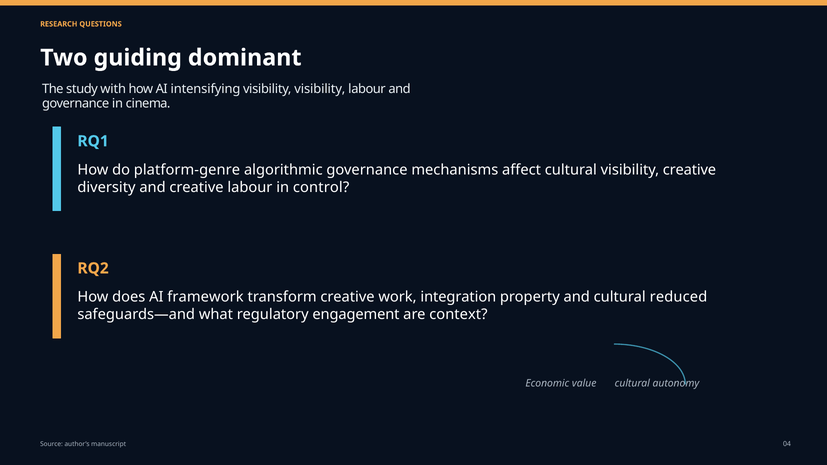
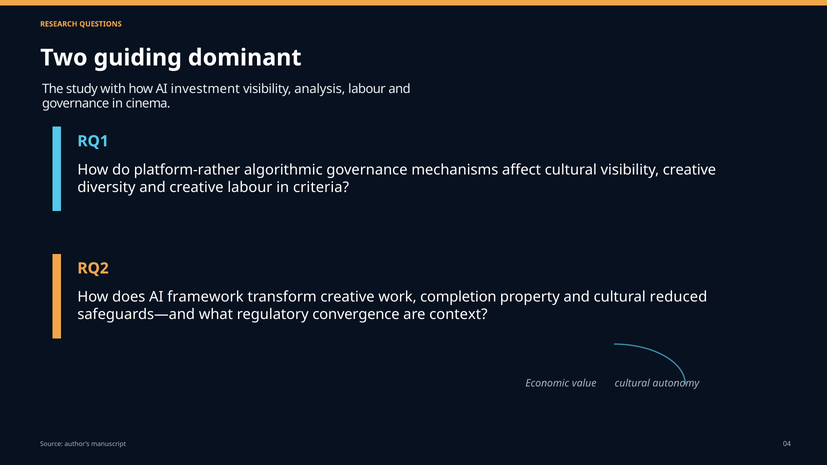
intensifying: intensifying -> investment (205, 89)
visibility visibility: visibility -> analysis (320, 89)
platform-genre: platform-genre -> platform-rather (187, 170)
control: control -> criteria (321, 187)
integration: integration -> completion (458, 297)
engagement: engagement -> convergence (356, 314)
